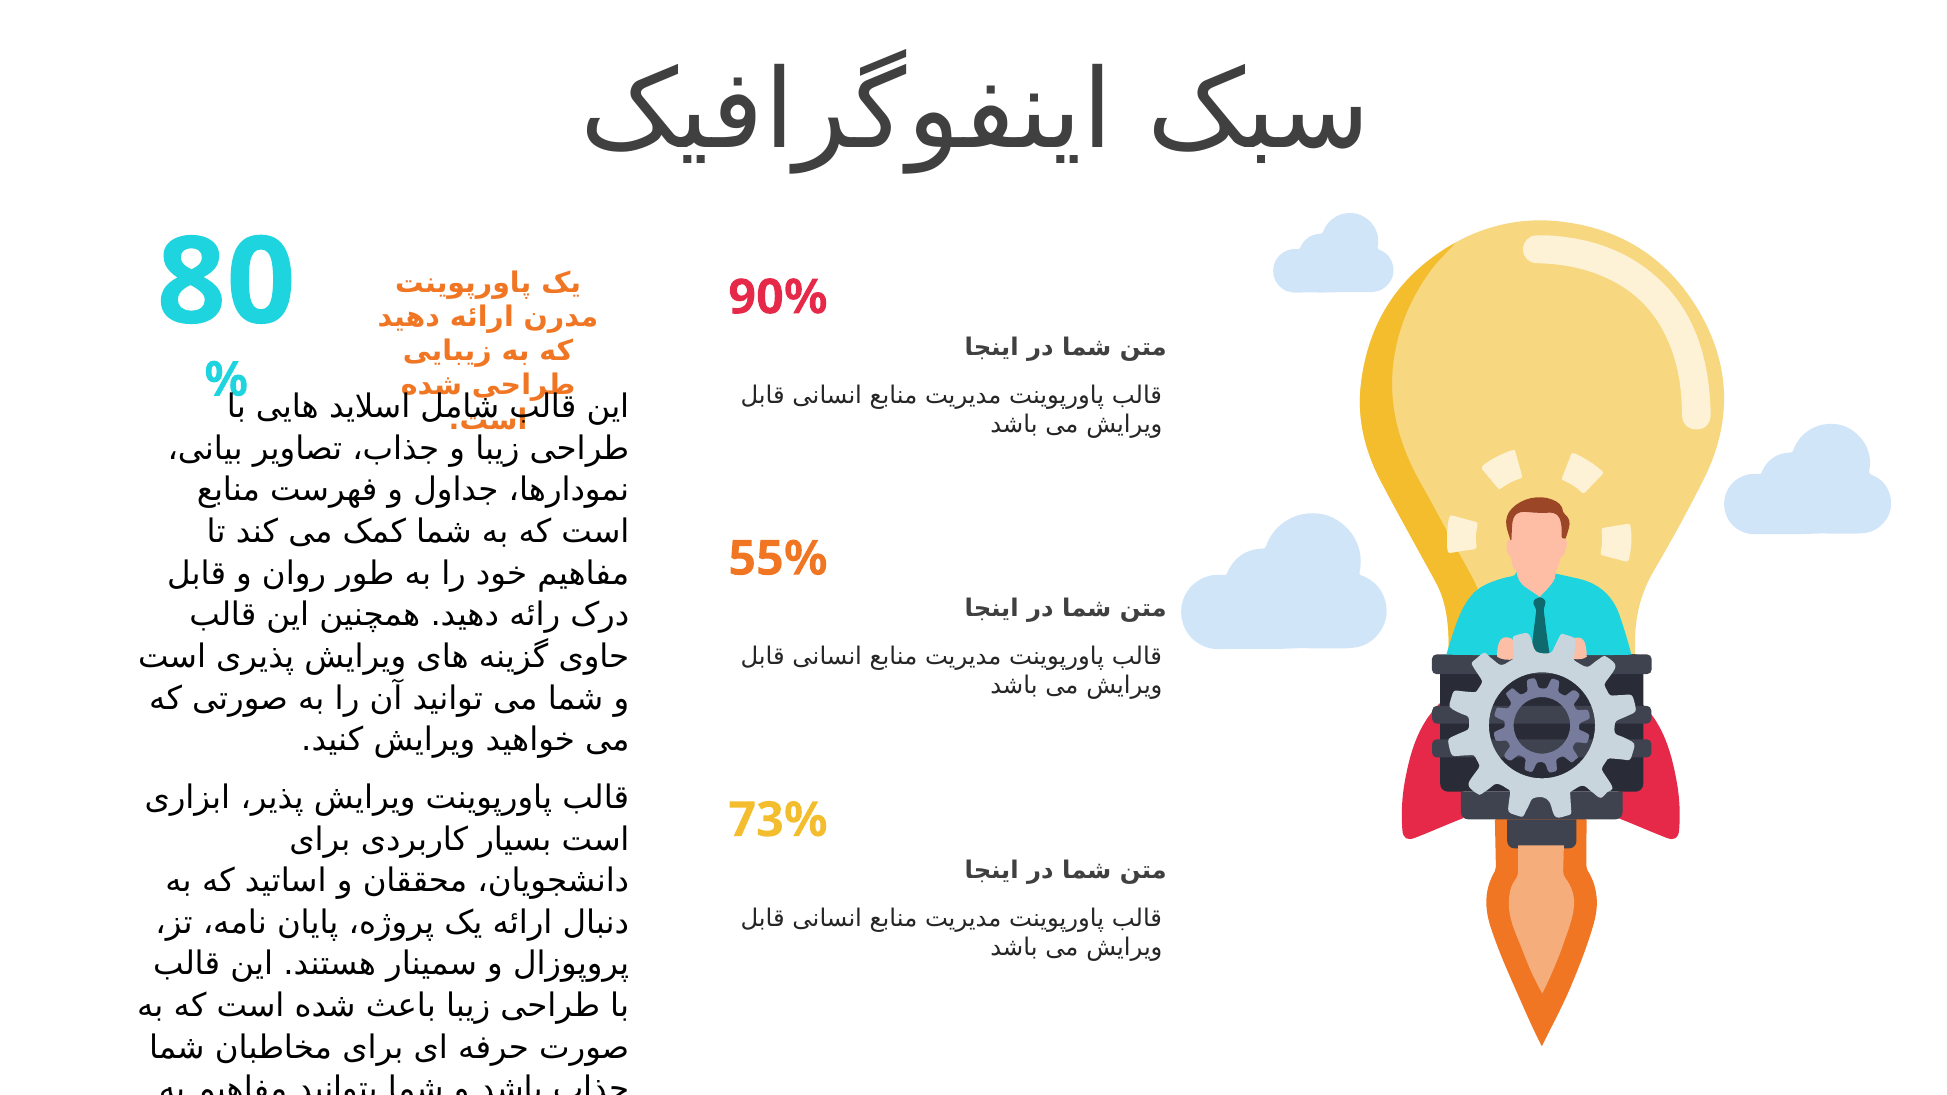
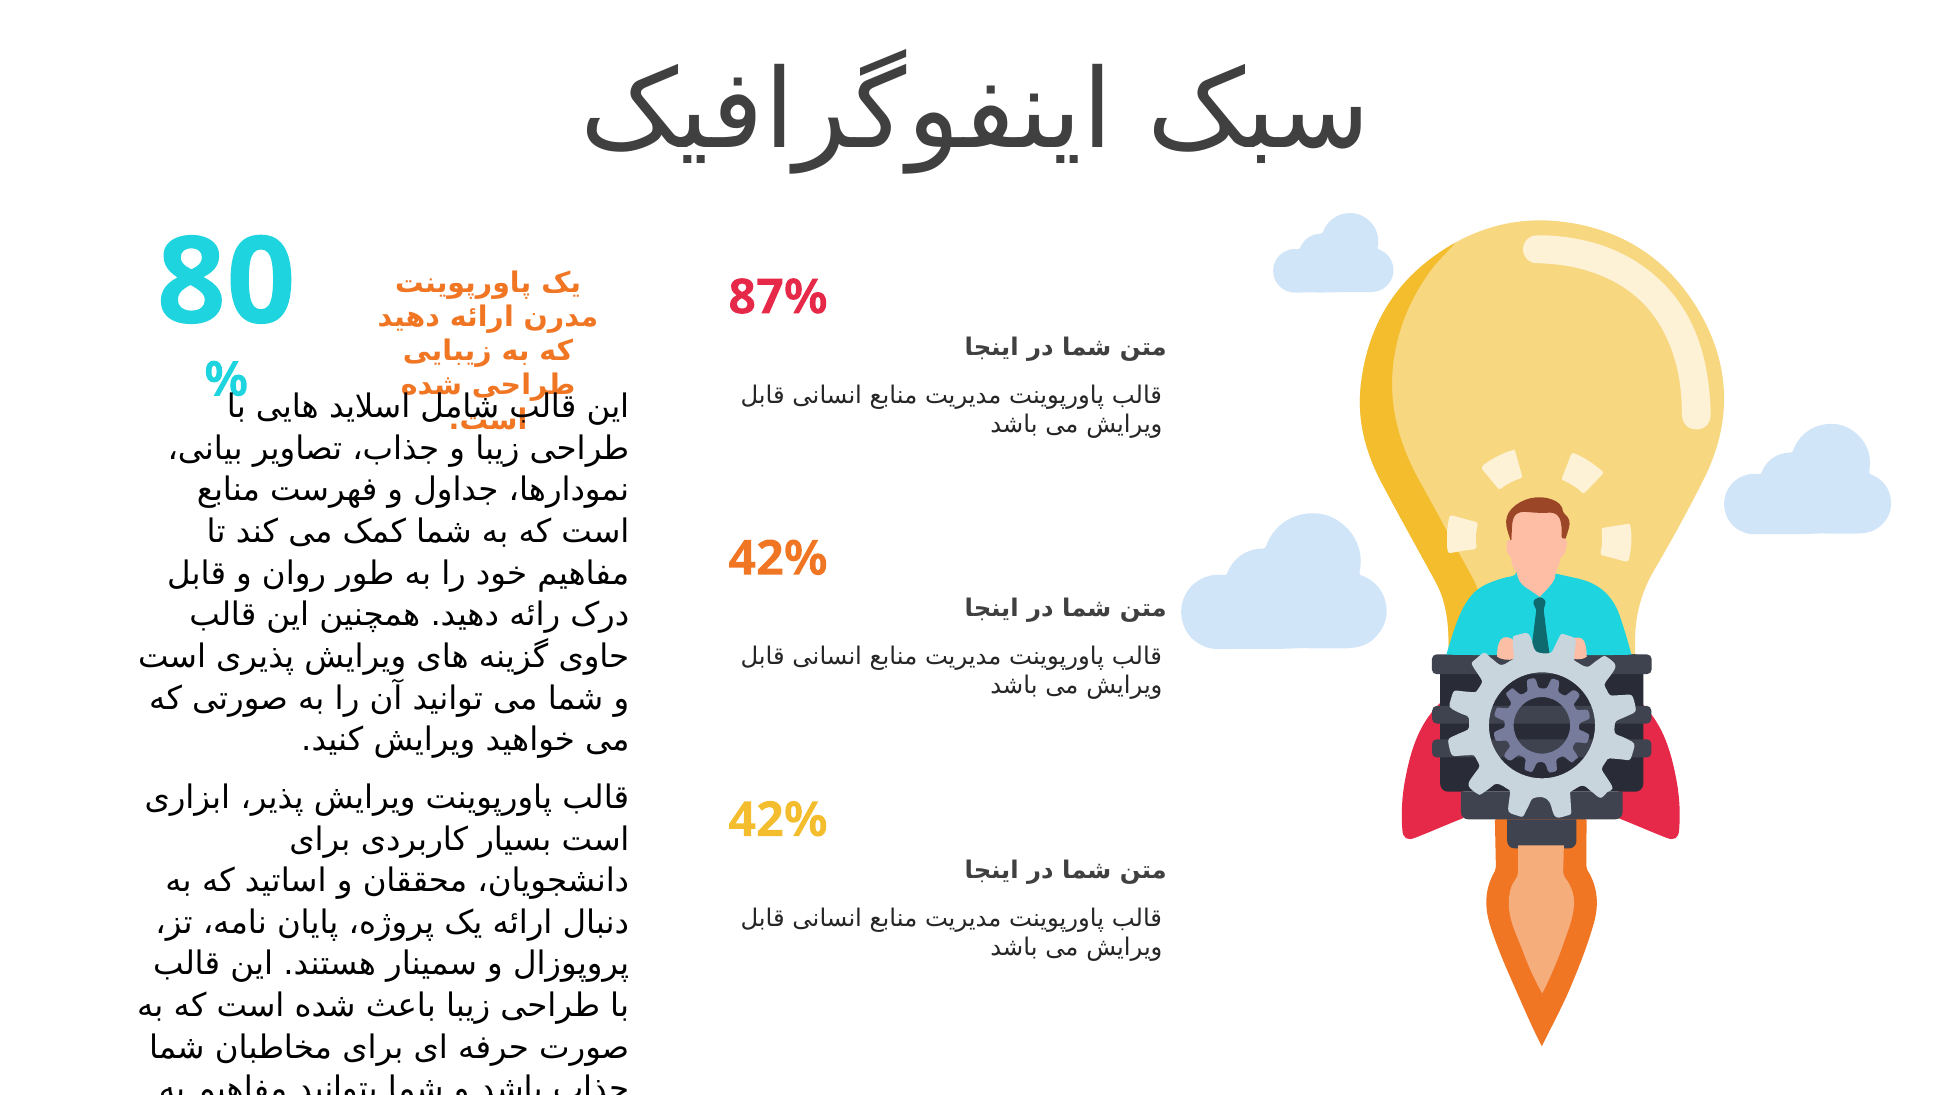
90%: 90% -> 87% (778, 297)
55%: 55% -> 42% (778, 559)
73%: 73% -> 42% (778, 820)
